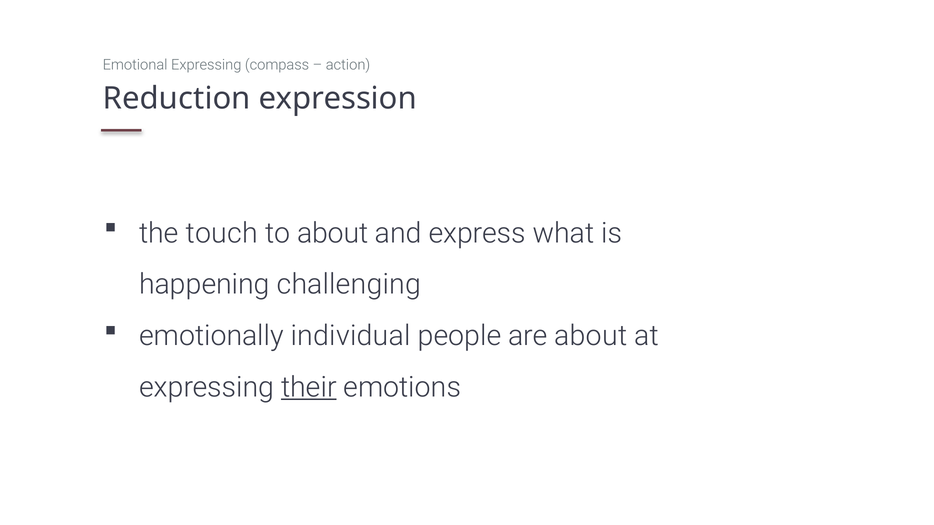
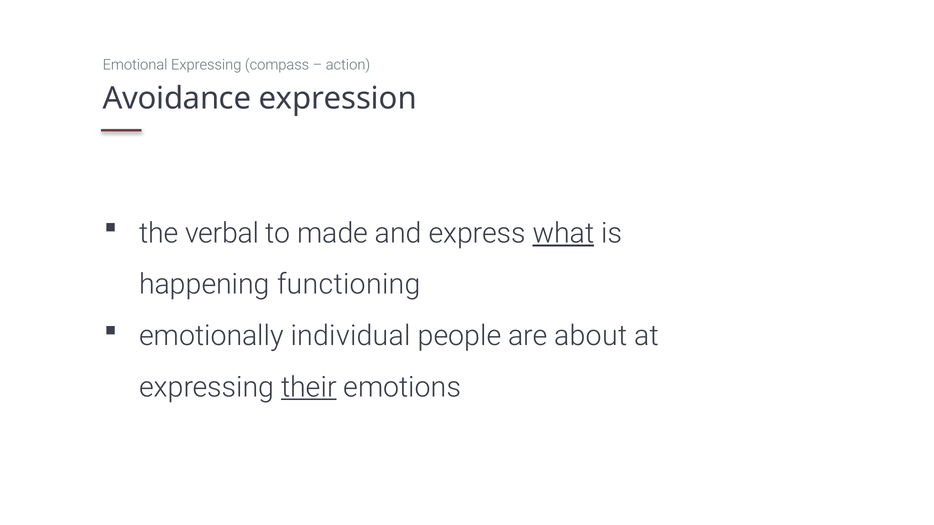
Reduction: Reduction -> Avoidance (177, 98)
touch: touch -> verbal (222, 233)
to about: about -> made (333, 233)
what underline: none -> present (563, 233)
challenging: challenging -> functioning (349, 285)
